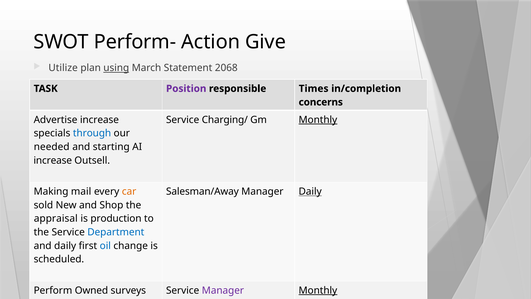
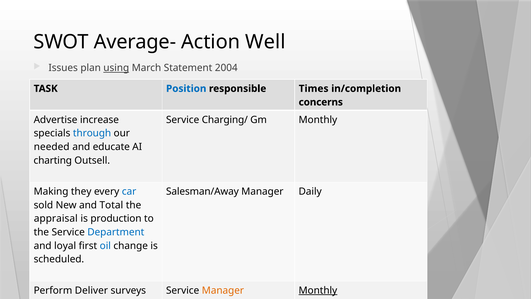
Perform-: Perform- -> Average- (135, 42)
Give: Give -> Well (265, 42)
Utilize: Utilize -> Issues (63, 68)
2068: 2068 -> 2004 (226, 68)
Position colour: purple -> blue (186, 89)
Monthly underline: present -> none (318, 120)
starting: starting -> educate (111, 147)
increase: increase -> charting (53, 160)
mail: mail -> they (81, 191)
car colour: orange -> blue (129, 191)
Daily underline: present -> none (310, 191)
and Shop: Shop -> Total (111, 205)
and daily: daily -> loyal (65, 246)
Owned: Owned -> Deliver (91, 290)
Manager colour: purple -> orange (223, 290)
